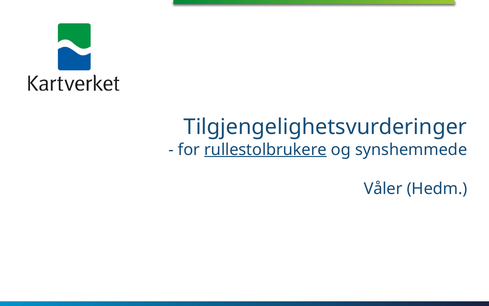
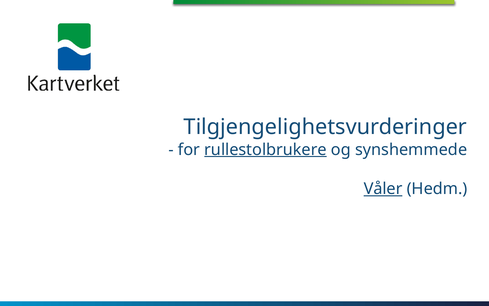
Våler underline: none -> present (383, 189)
